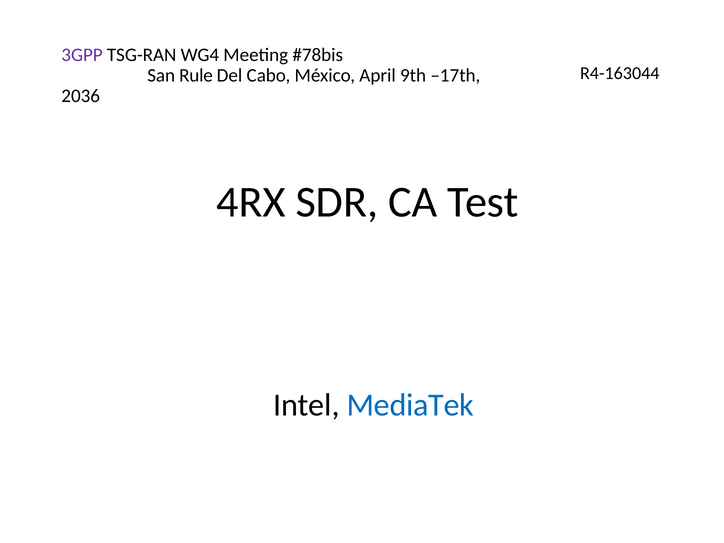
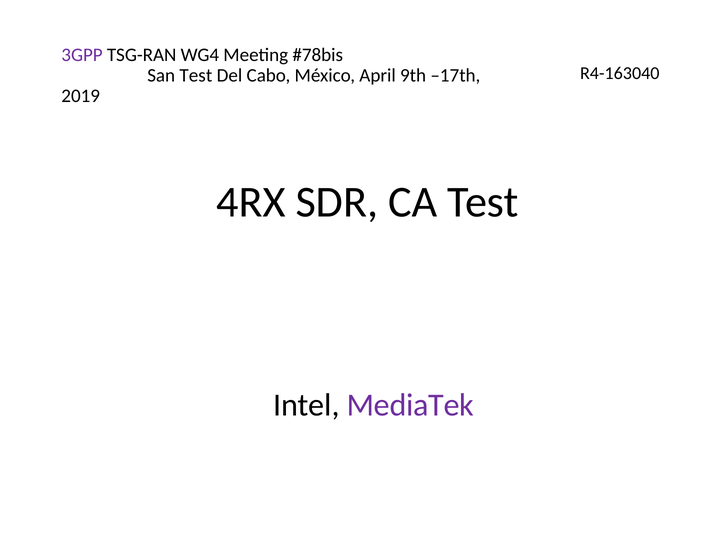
R4-163044: R4-163044 -> R4-163040 (620, 73)
San Rule: Rule -> Test (196, 75)
2036: 2036 -> 2019 (81, 96)
MediaTek colour: blue -> purple (410, 405)
